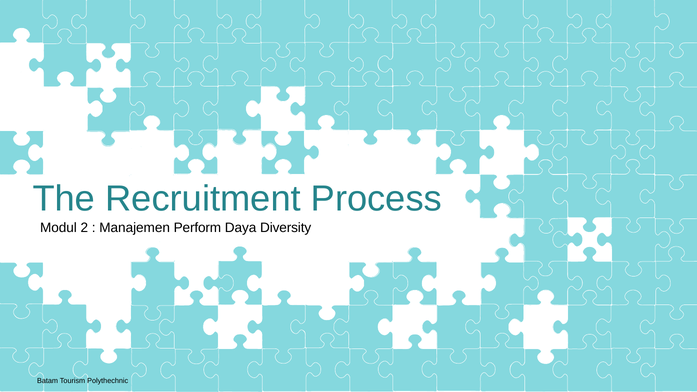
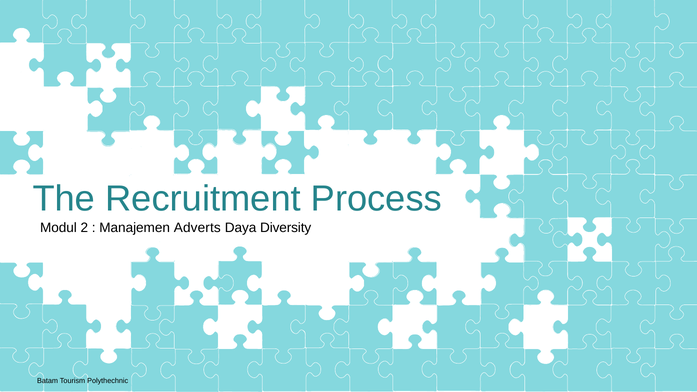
Perform: Perform -> Adverts (197, 228)
